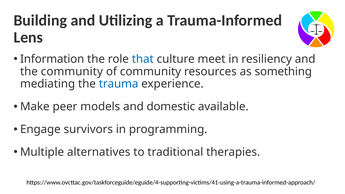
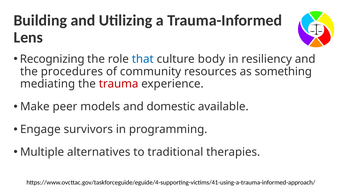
Information: Information -> Recognizing (52, 59)
meet: meet -> body (211, 59)
the community: community -> procedures (72, 72)
trauma colour: blue -> red (119, 84)
